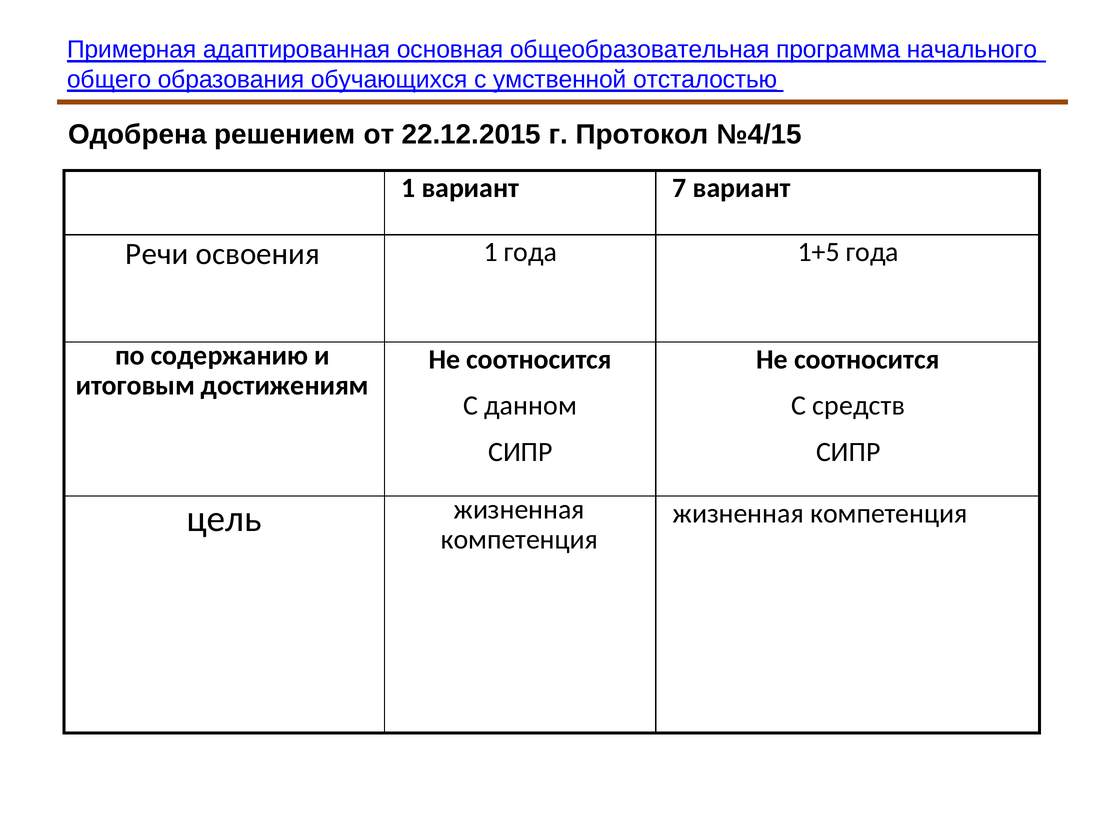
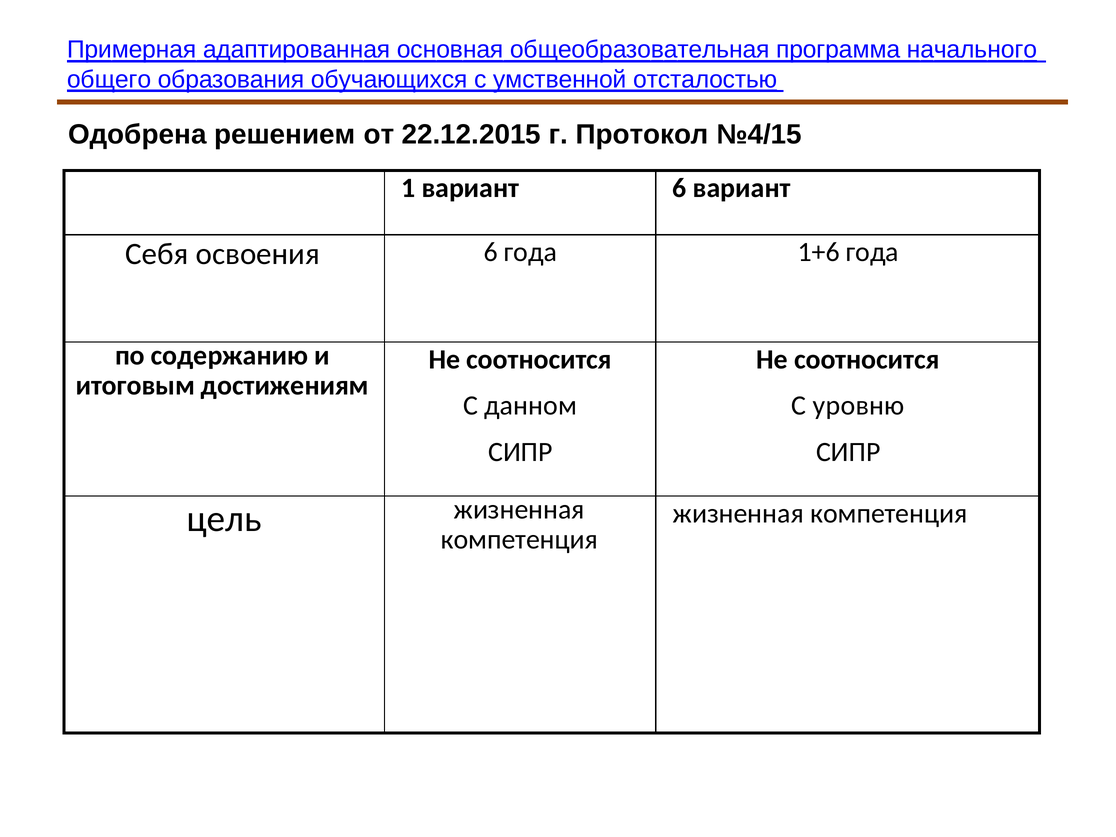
вариант 7: 7 -> 6 (679, 188)
Речи: Речи -> Себя (157, 254)
освоения 1: 1 -> 6 (491, 252)
1+5: 1+5 -> 1+6 (819, 252)
средств: средств -> уровню (859, 406)
